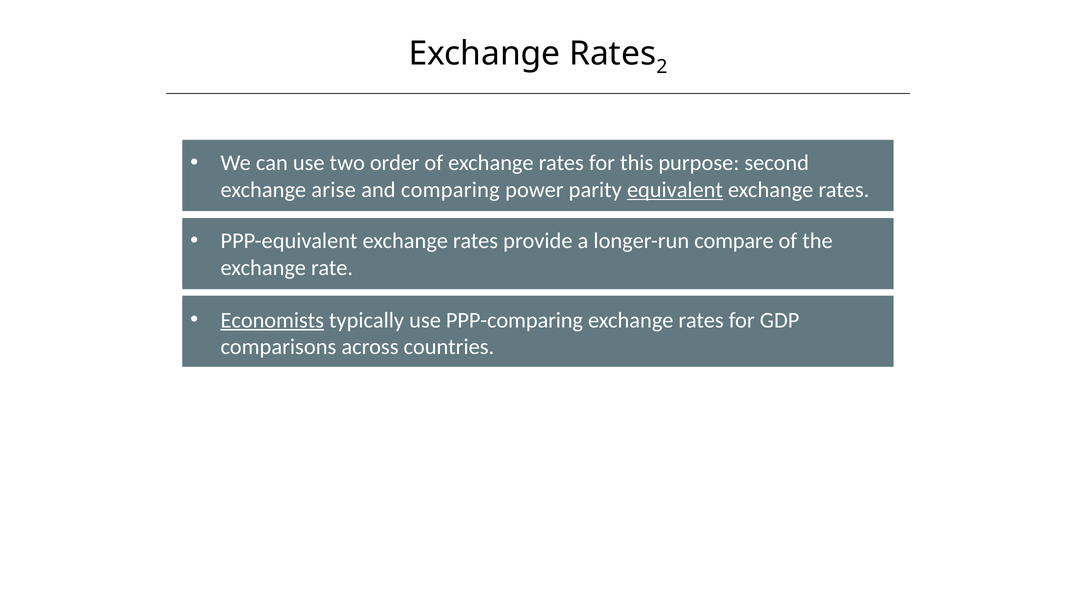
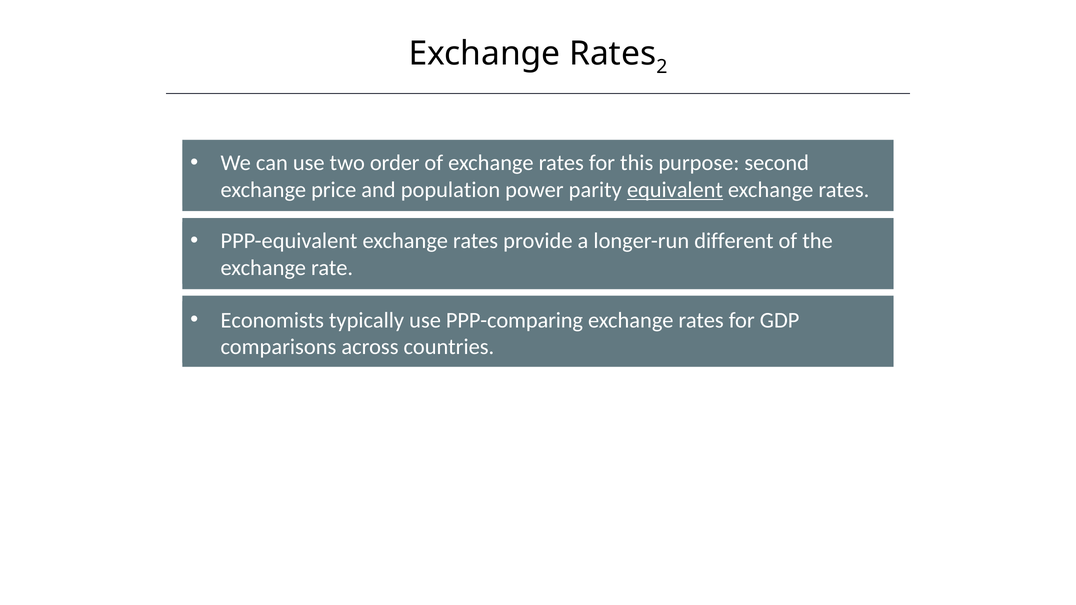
arise: arise -> price (334, 190)
comparing: comparing -> population (450, 190)
compare: compare -> different (734, 241)
Economists underline: present -> none (272, 320)
